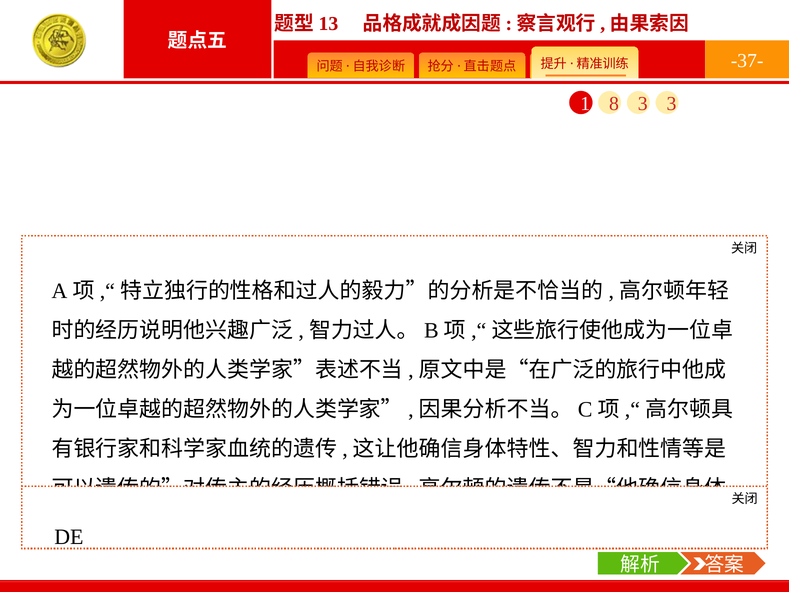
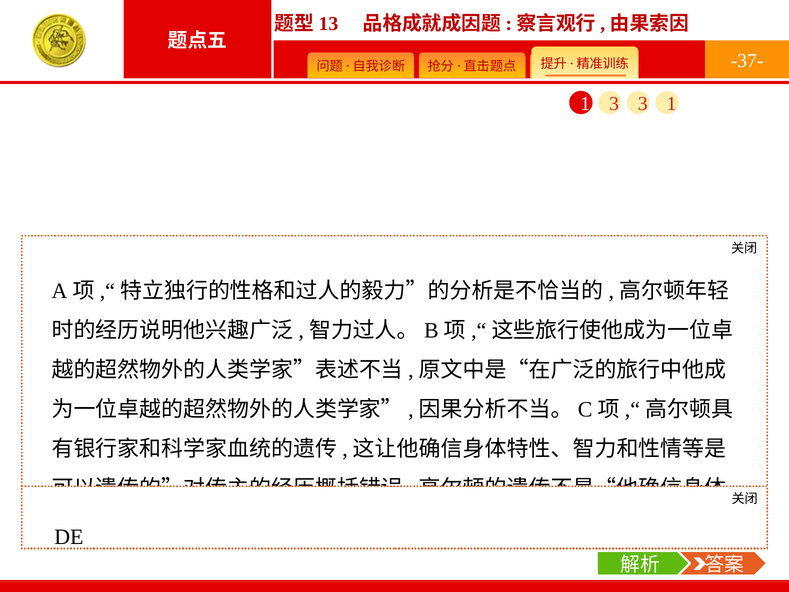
1 8: 8 -> 3 (614, 104)
3 3: 3 -> 1 (671, 104)
